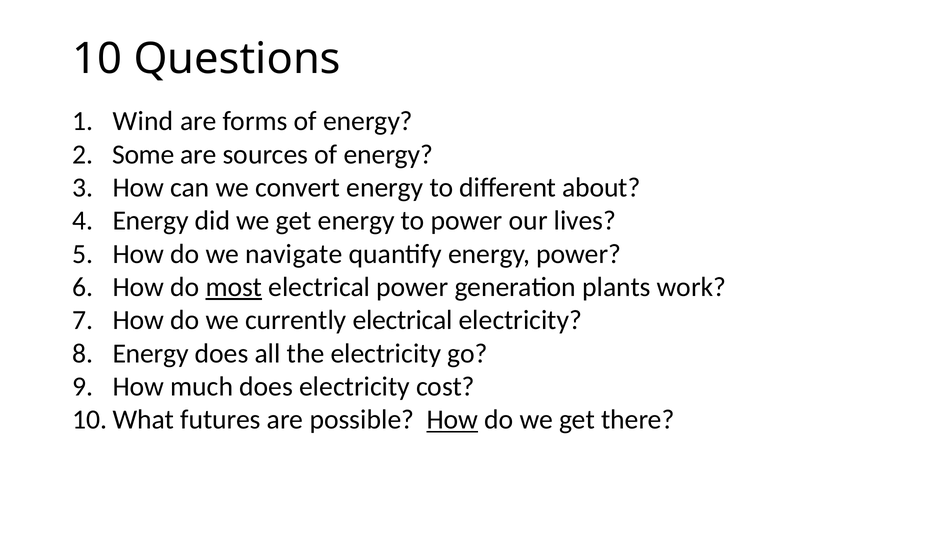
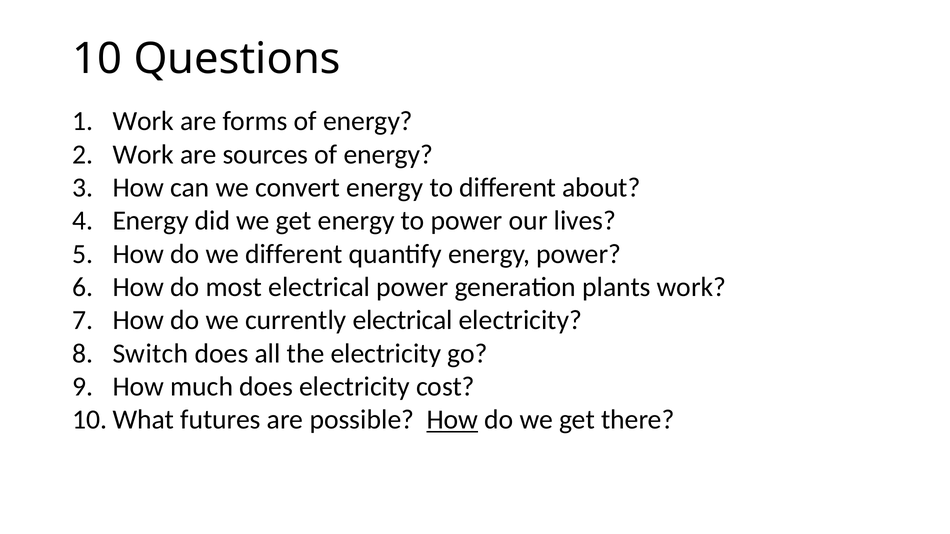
Wind: Wind -> Work (143, 121)
Some: Some -> Work (143, 155)
we navigate: navigate -> different (294, 254)
most underline: present -> none (234, 287)
Energy: Energy -> Switch (150, 354)
